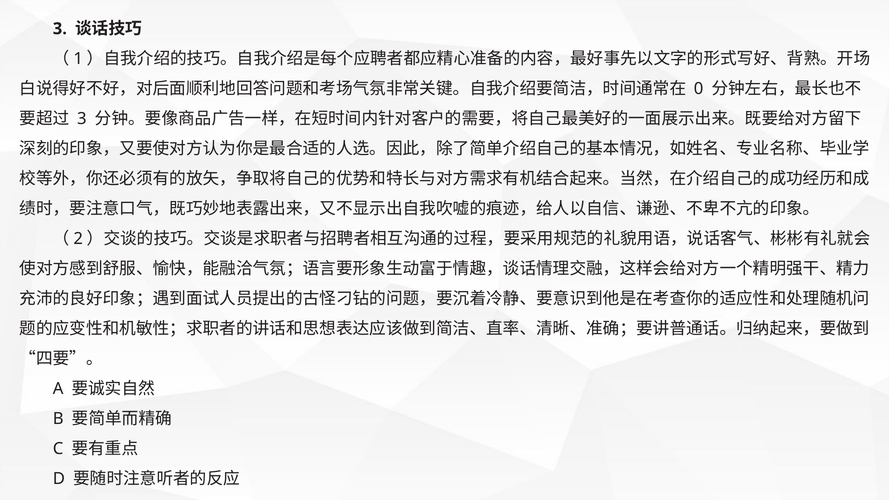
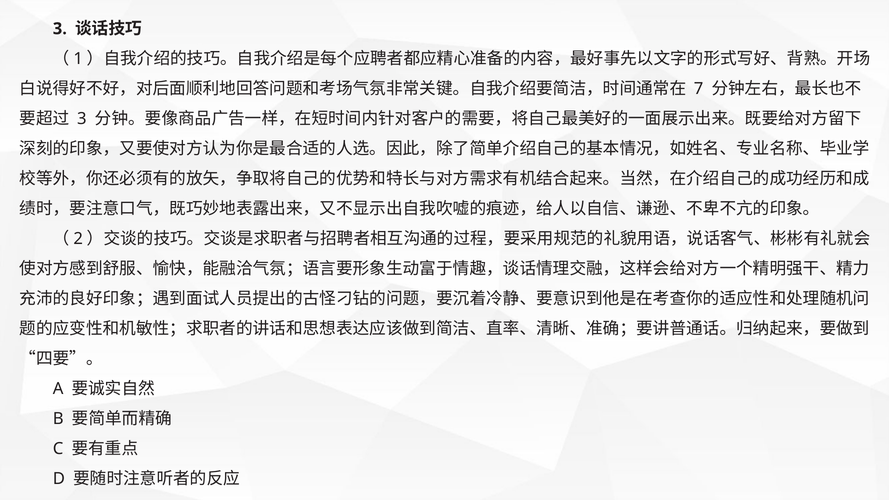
0: 0 -> 7 (699, 89)
